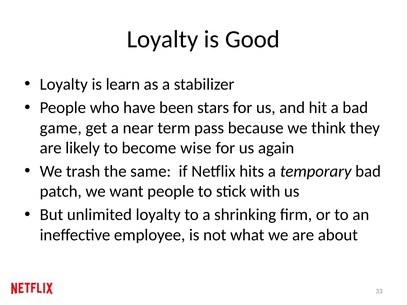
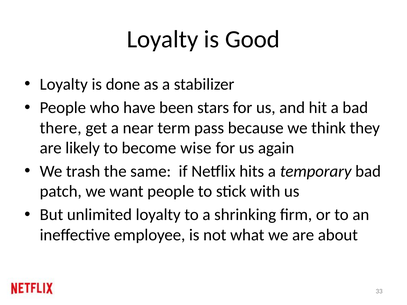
learn: learn -> done (123, 84)
game: game -> there (61, 128)
